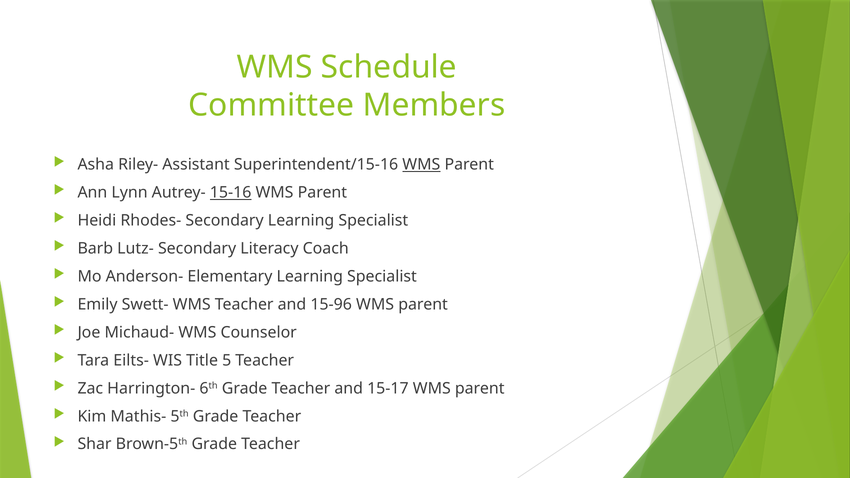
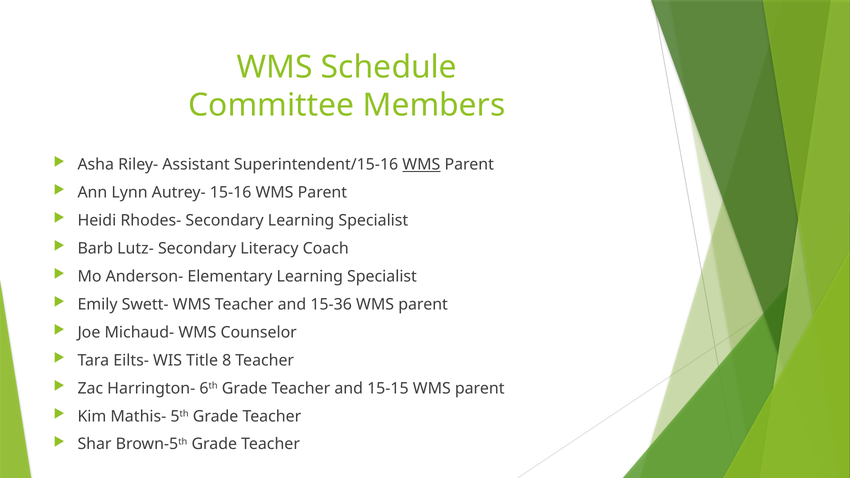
15-16 underline: present -> none (231, 192)
15-96: 15-96 -> 15-36 (331, 304)
5: 5 -> 8 (227, 360)
15-17: 15-17 -> 15-15 (388, 388)
